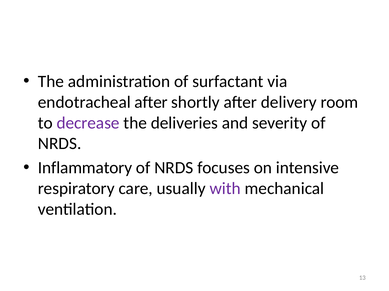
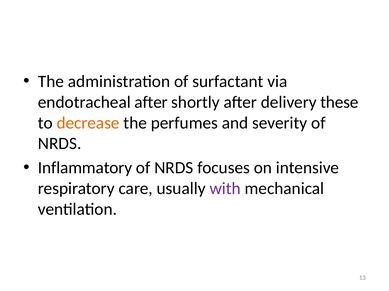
room: room -> these (339, 102)
decrease colour: purple -> orange (88, 123)
deliveries: deliveries -> perfumes (184, 123)
